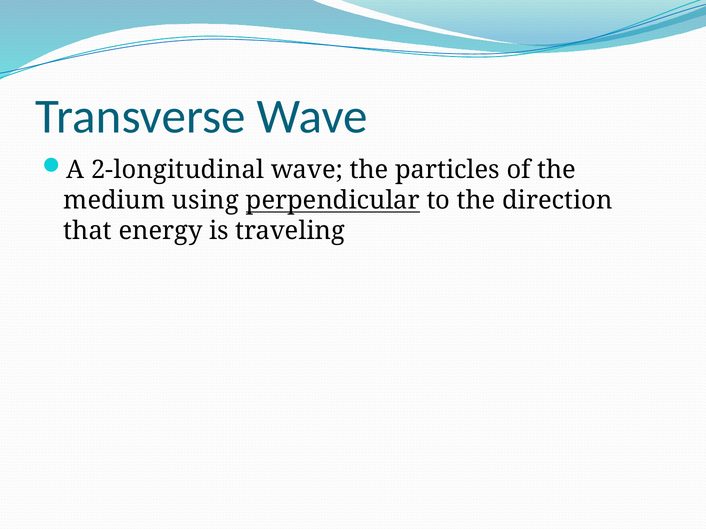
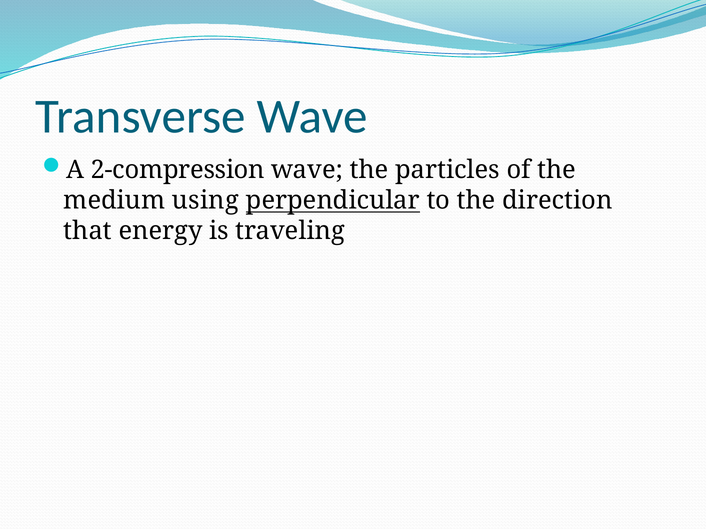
2-longitudinal: 2-longitudinal -> 2-compression (178, 170)
